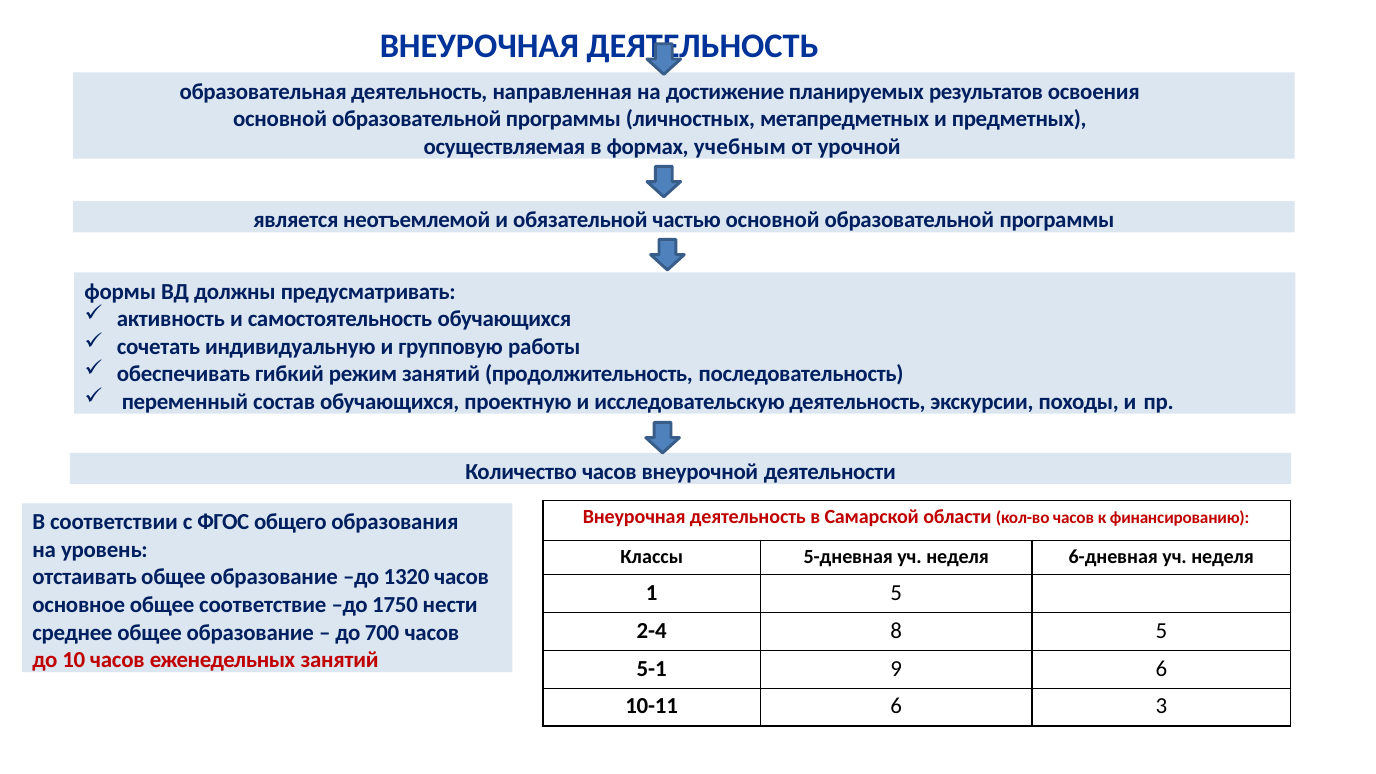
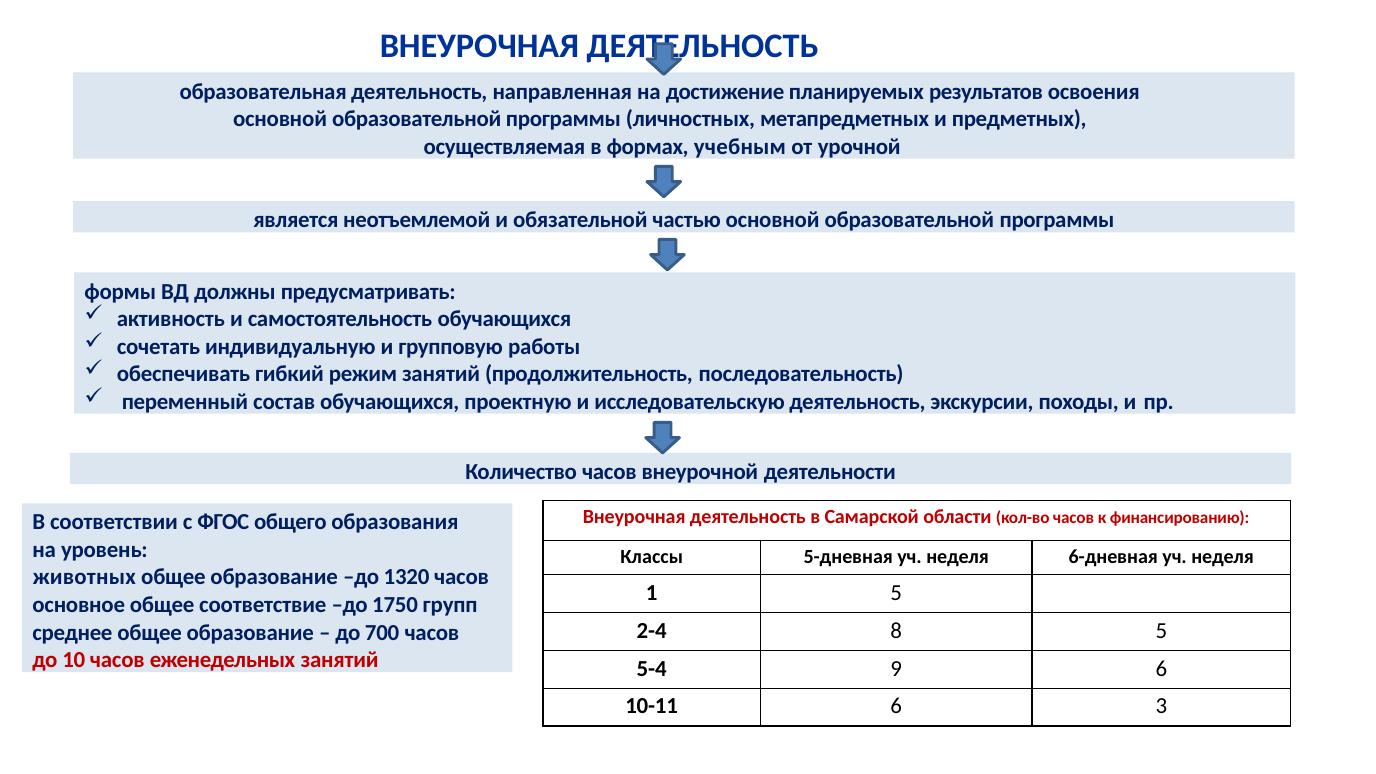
отстаивать: отстаивать -> животных (84, 577)
нести: нести -> групп (450, 605)
5-1: 5-1 -> 5-4 (652, 669)
